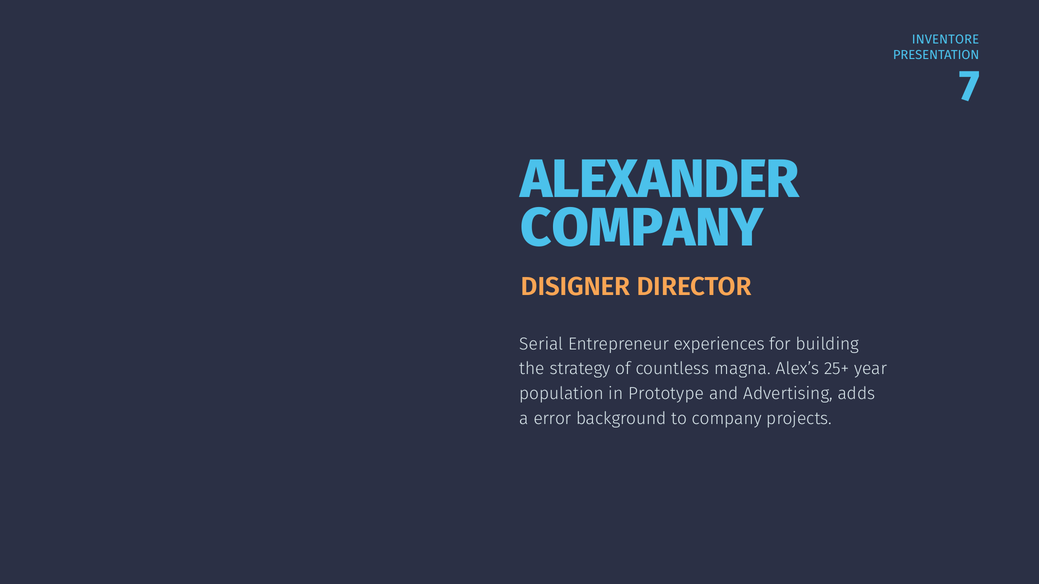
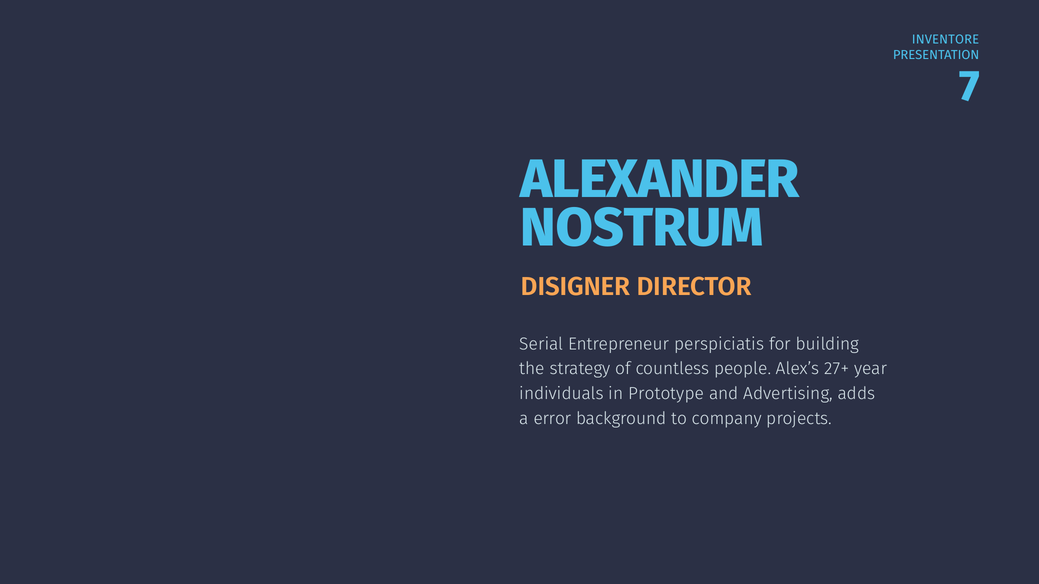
COMPANY: COMPANY -> NOSTRUM (642, 228)
experiences: experiences -> perspiciatis (719, 344)
magna: magna -> people (743, 369)
25+: 25+ -> 27+ (837, 369)
population: population -> individuals (562, 394)
